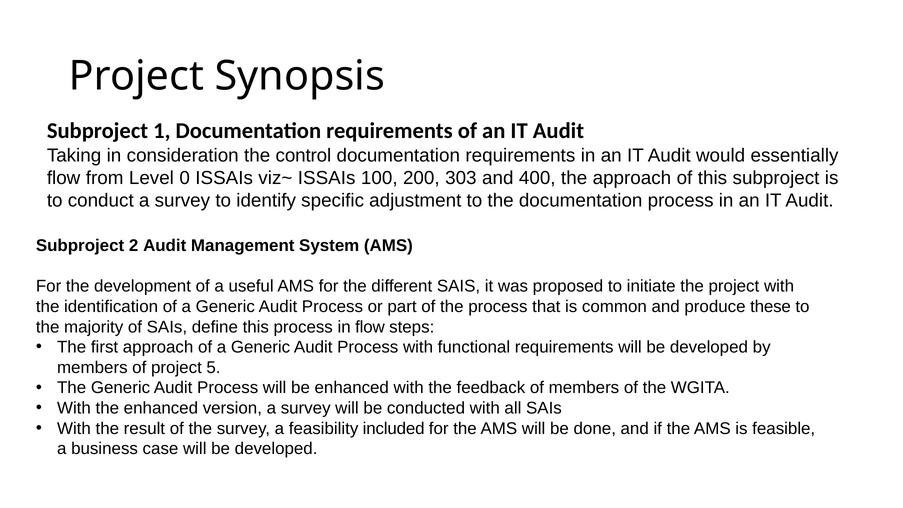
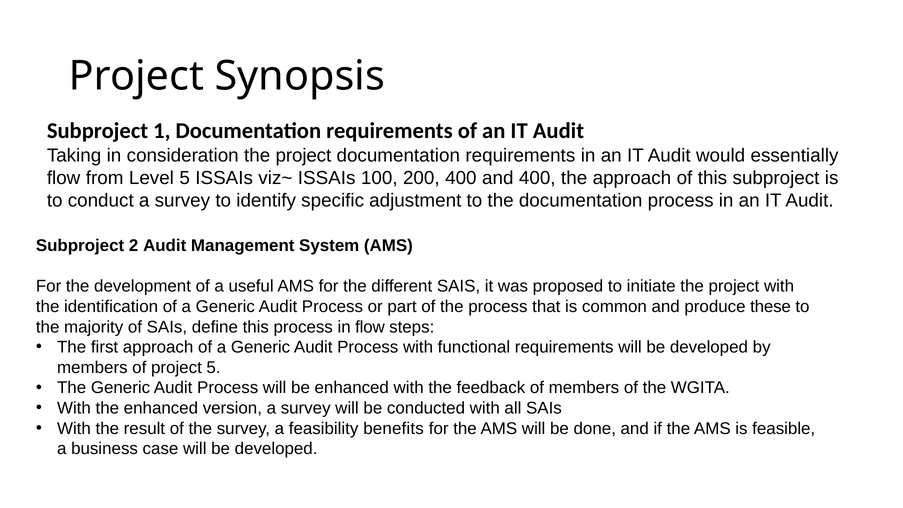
consideration the control: control -> project (303, 156)
Level 0: 0 -> 5 (185, 178)
200 303: 303 -> 400 (461, 178)
included: included -> benefits (394, 428)
